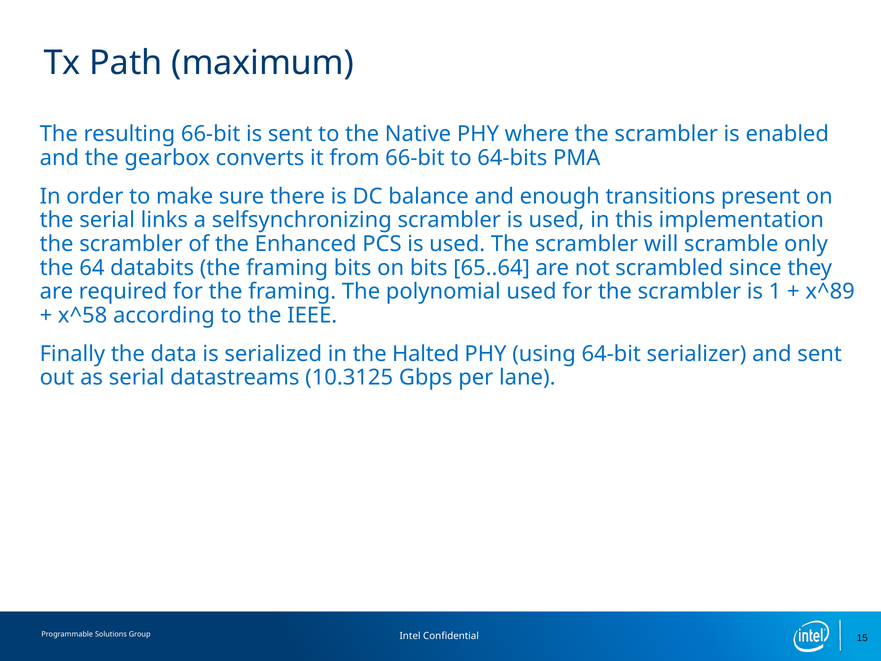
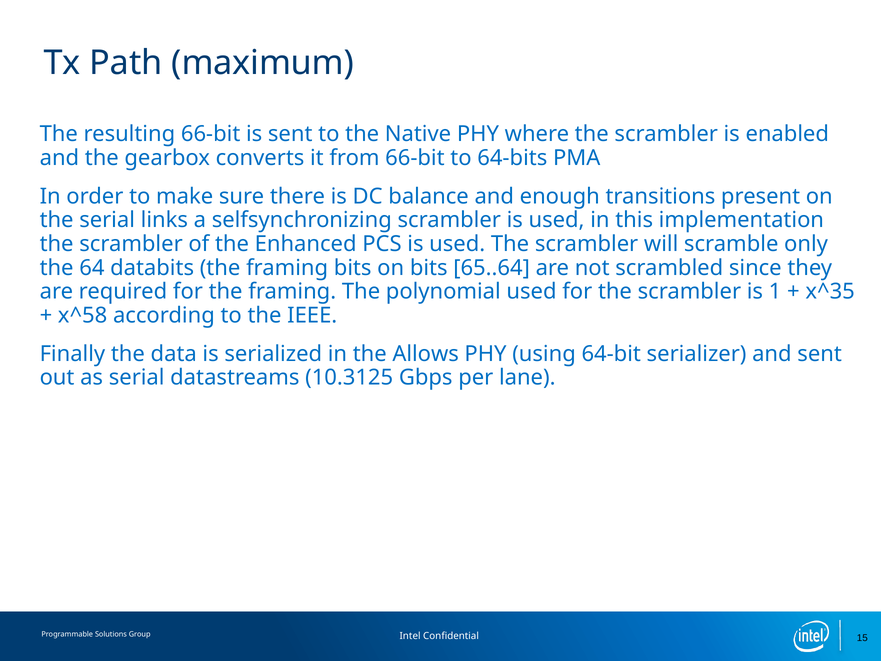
x^89: x^89 -> x^35 (830, 291)
Halted: Halted -> Allows (426, 354)
